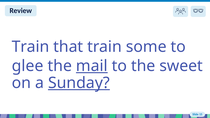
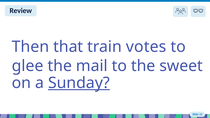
Train: Train -> Then (30, 47)
some: some -> votes (146, 47)
mail underline: present -> none (92, 66)
